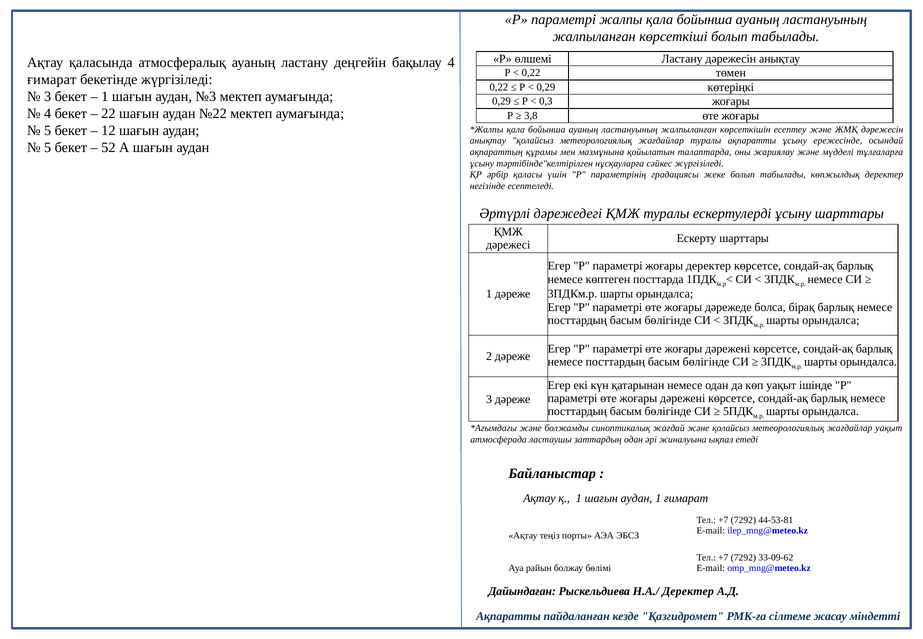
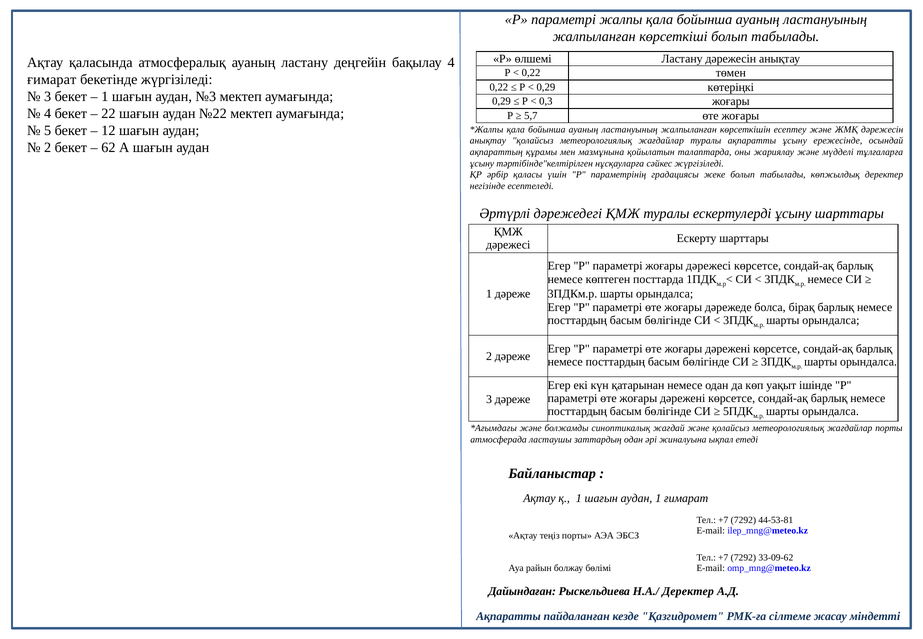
3,8: 3,8 -> 5,7 (531, 116)
5: 5 -> 2 (48, 148)
52: 52 -> 62 (108, 148)
жоғары деректер: деректер -> дәрежесі (708, 266)
жағдайлар уақыт: уақыт -> порты (889, 428)
